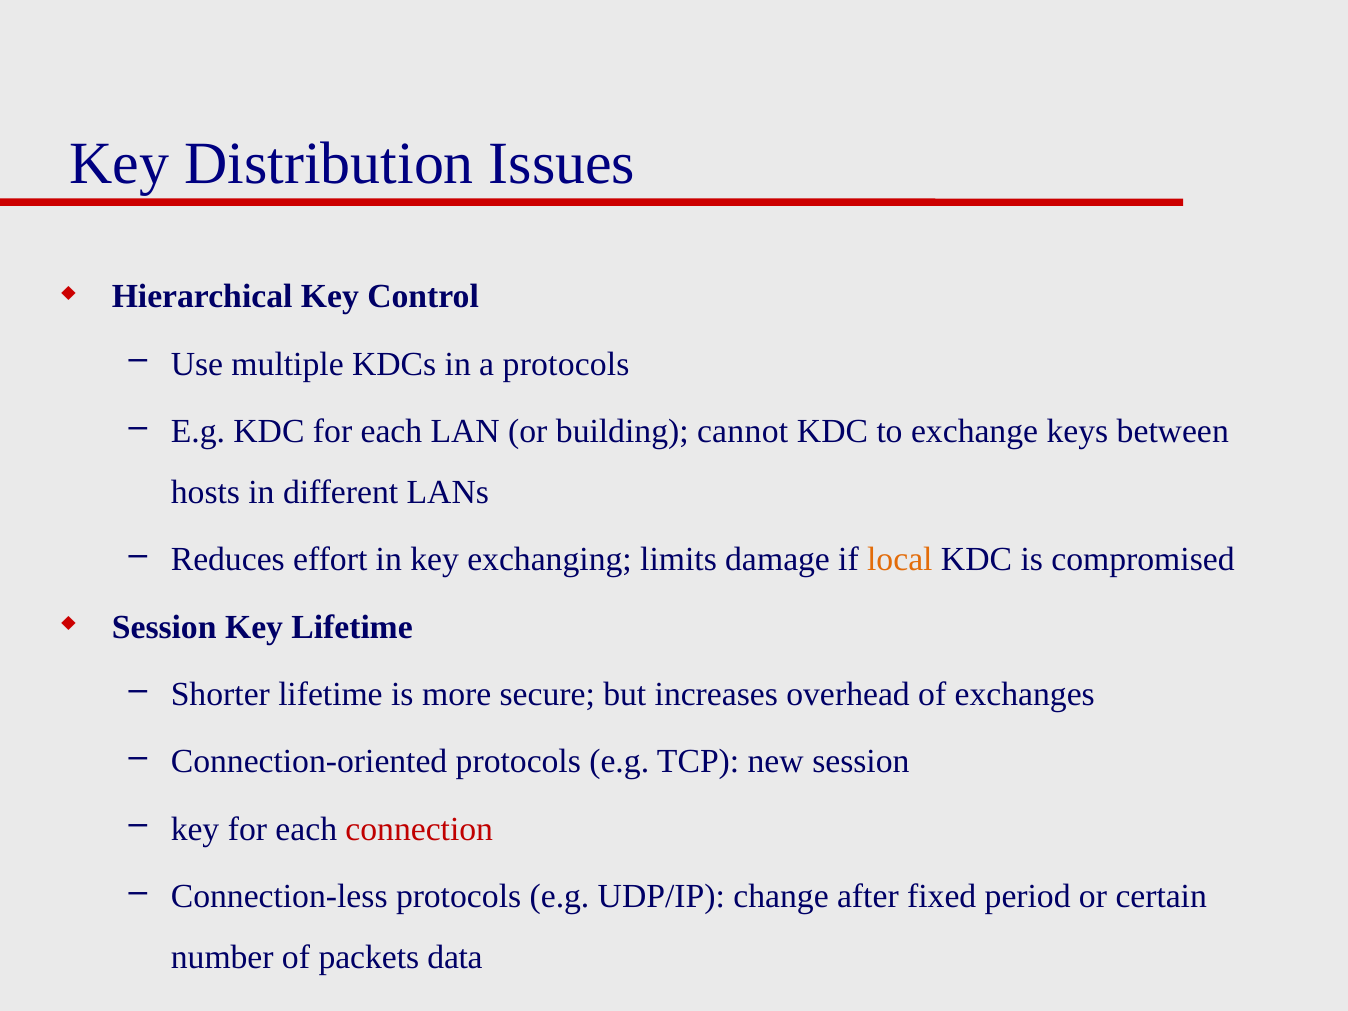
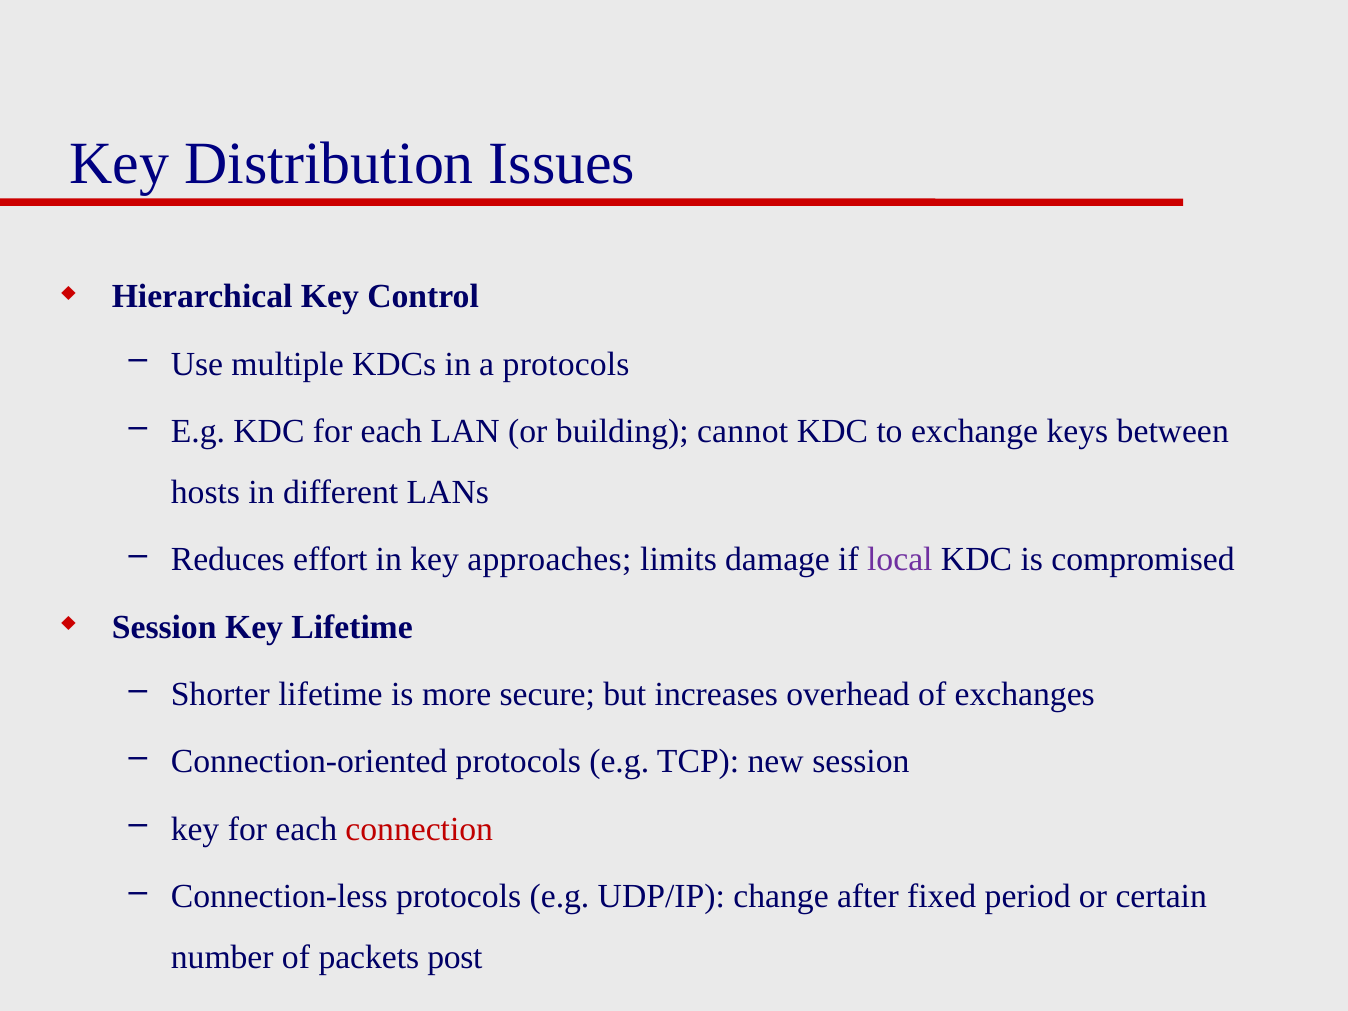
exchanging: exchanging -> approaches (549, 560)
local colour: orange -> purple (900, 560)
data: data -> post (455, 957)
